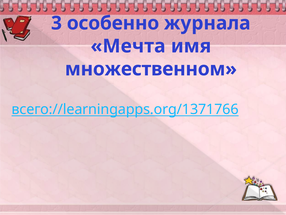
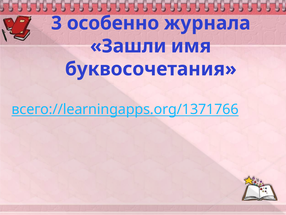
Мечта: Мечта -> Зашли (128, 46)
множественном: множественном -> буквосочетания (151, 69)
